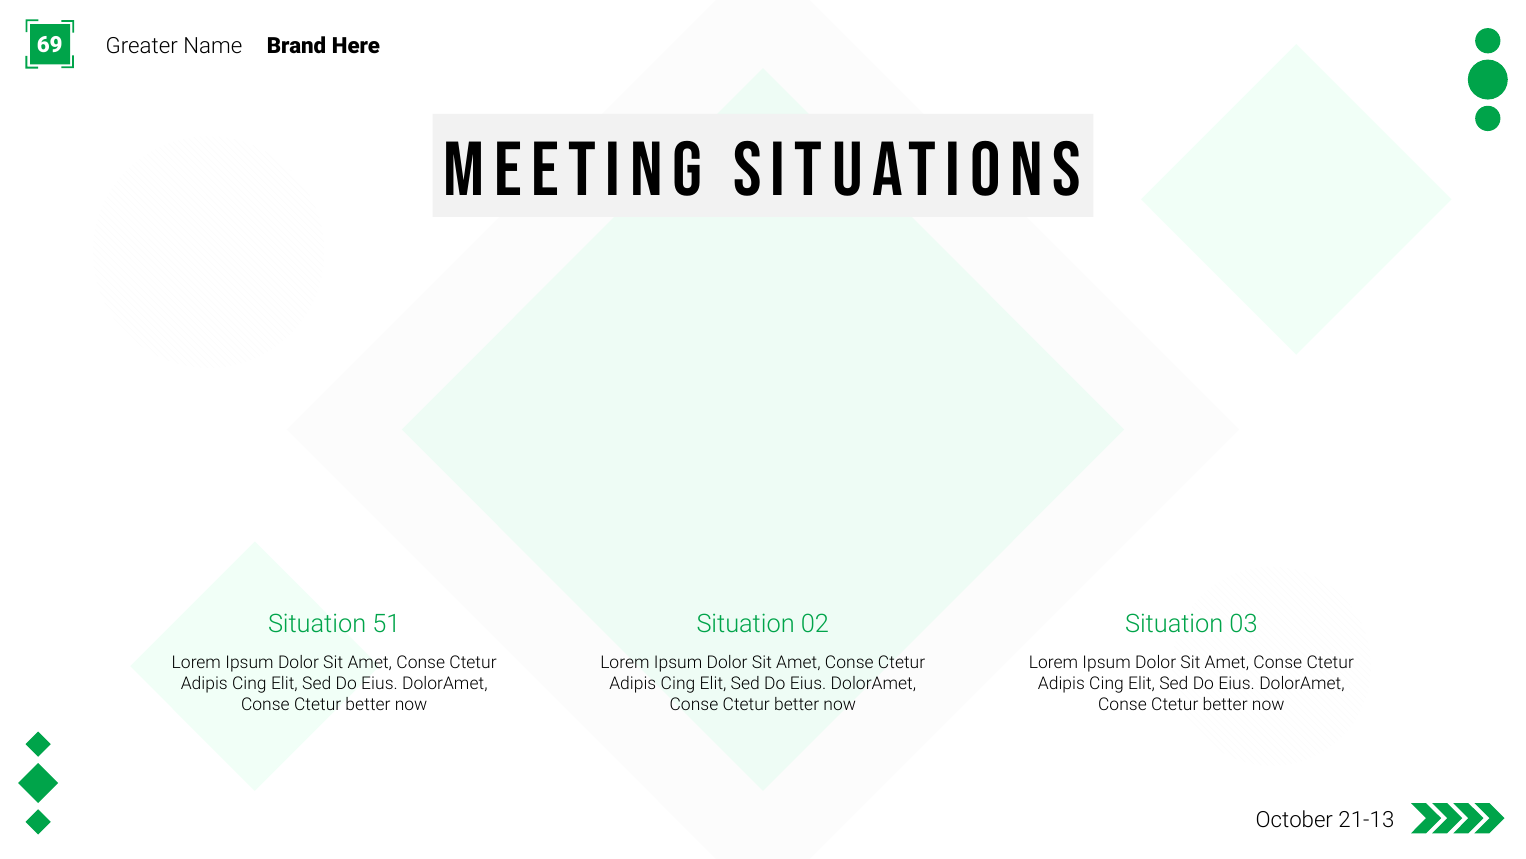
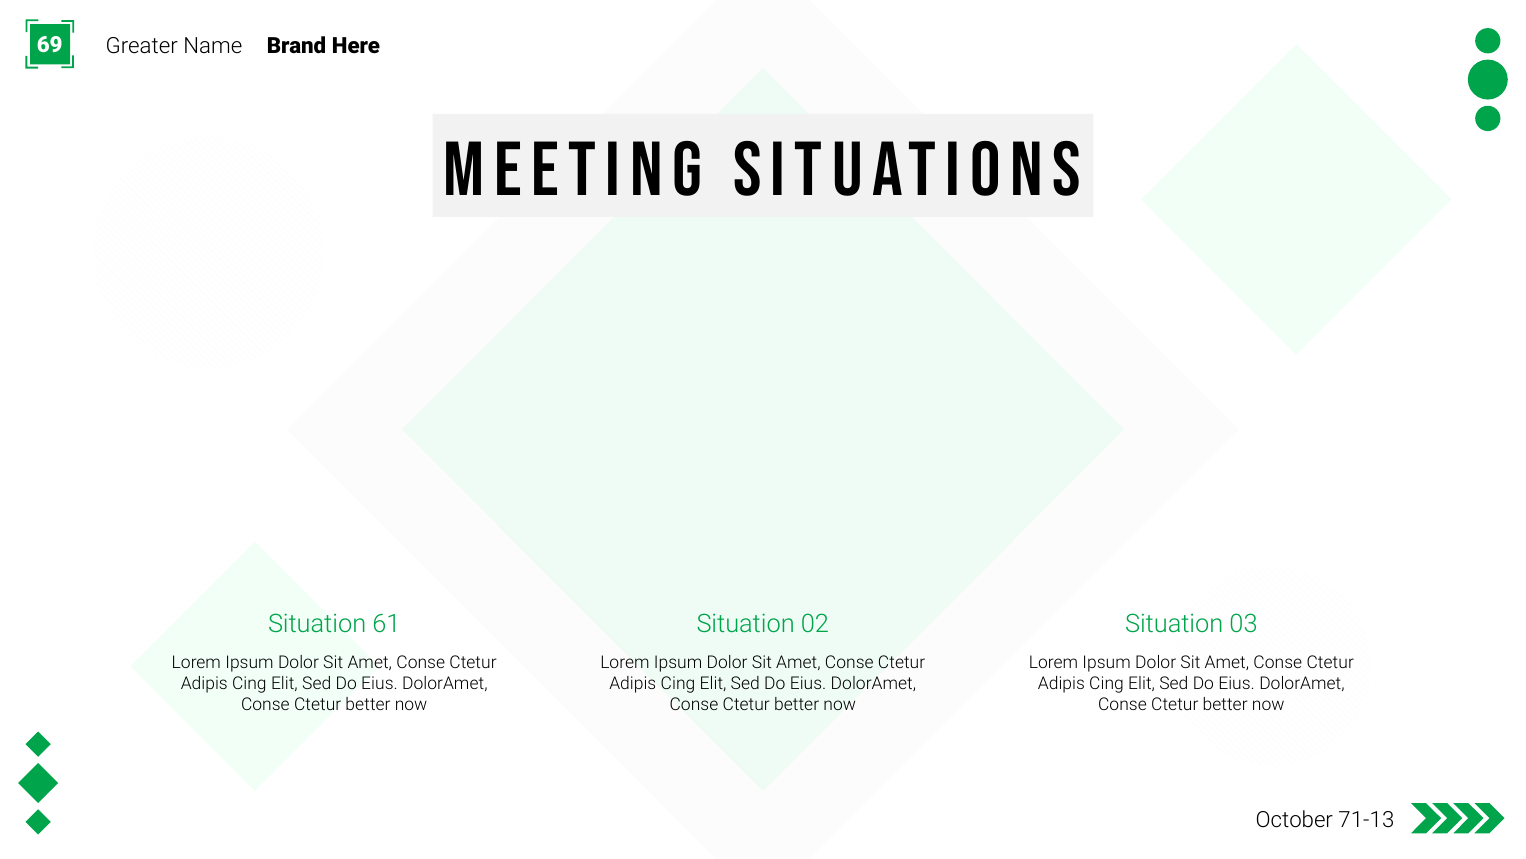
51: 51 -> 61 (386, 624)
21-13: 21-13 -> 71-13 (1366, 819)
